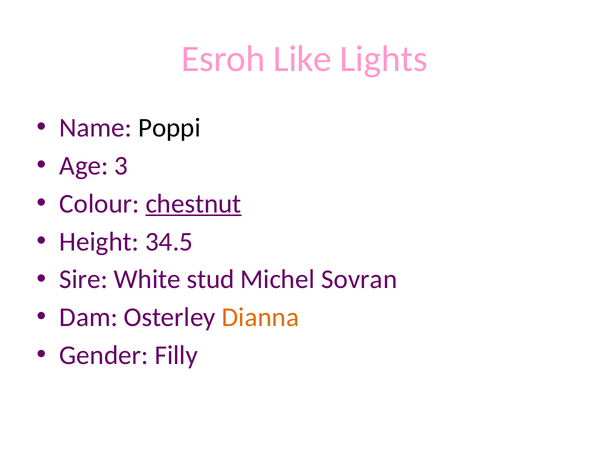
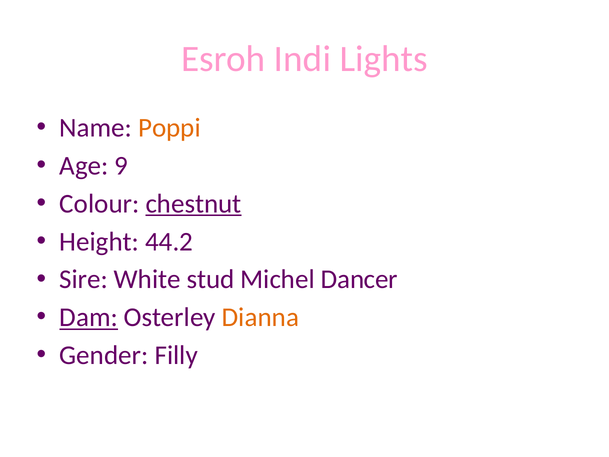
Like: Like -> Indi (302, 59)
Poppi colour: black -> orange (170, 128)
3: 3 -> 9 (121, 166)
34.5: 34.5 -> 44.2 (169, 241)
Sovran: Sovran -> Dancer (359, 279)
Dam underline: none -> present (89, 317)
